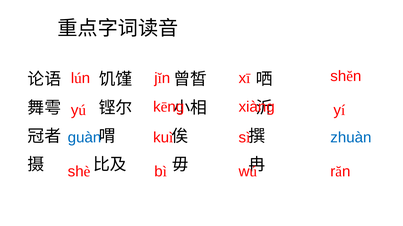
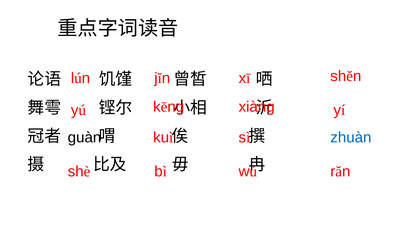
guàn colour: blue -> black (85, 138)
